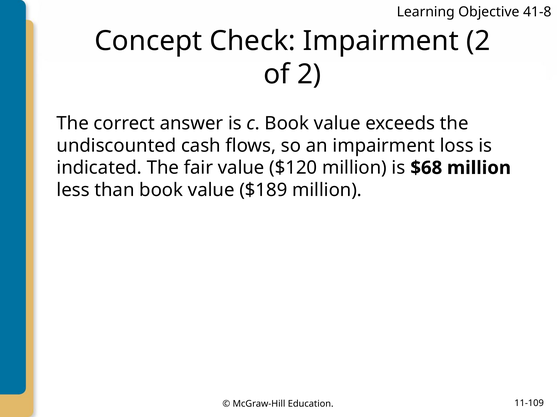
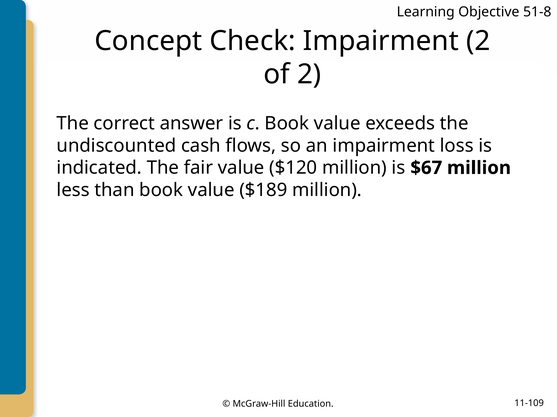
41-8: 41-8 -> 51-8 (537, 12)
$68: $68 -> $67 (426, 168)
